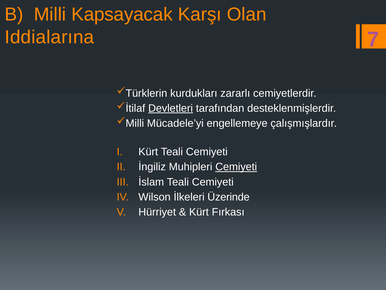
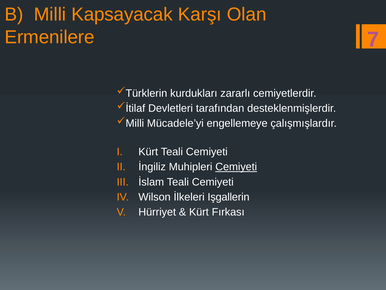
Iddialarına: Iddialarına -> Ermenilere (50, 37)
Devletleri underline: present -> none (171, 108)
Üzerinde: Üzerinde -> Işgallerin (229, 197)
